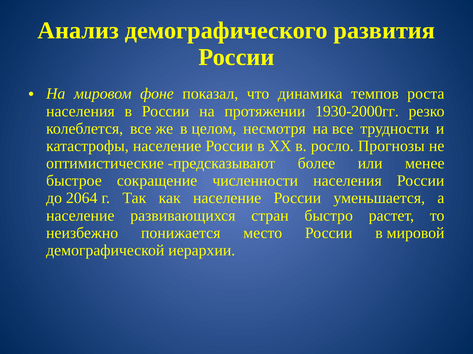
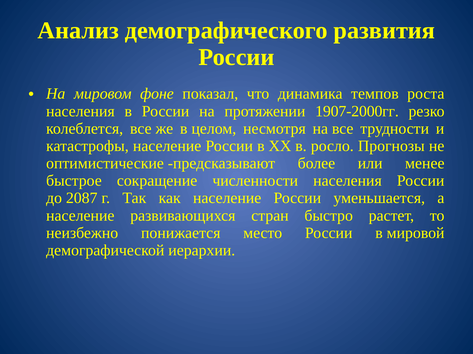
1930-2000гг: 1930-2000гг -> 1907-2000гг (357, 111)
2064: 2064 -> 2087 (82, 199)
